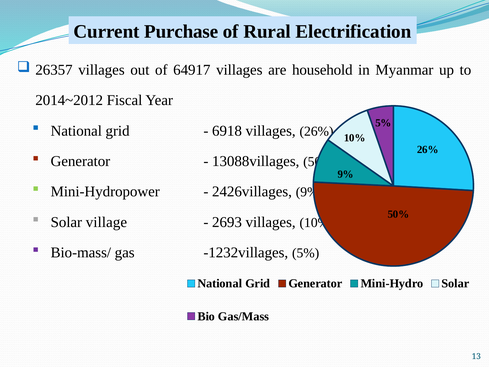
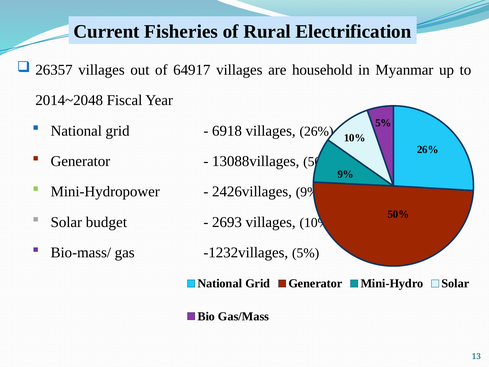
Purchase: Purchase -> Fisheries (181, 31)
2014~2012: 2014~2012 -> 2014~2048 (69, 100)
village: village -> budget (106, 222)
